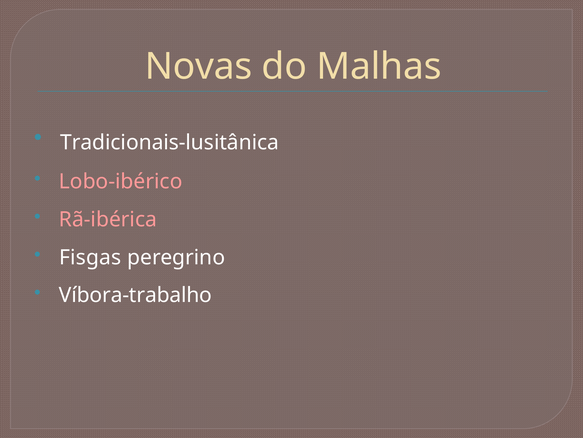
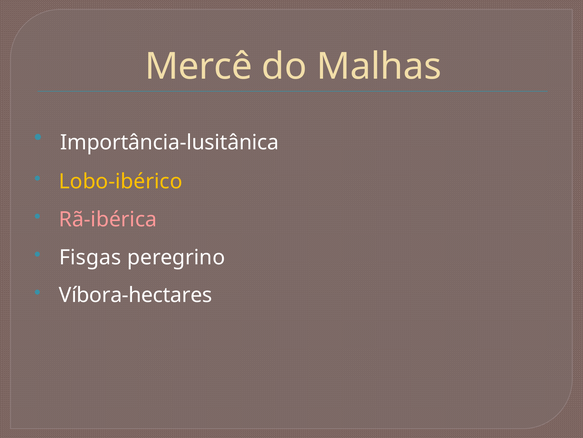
Novas: Novas -> Mercê (199, 66)
Tradicionais-lusitânica: Tradicionais-lusitânica -> Importância-lusitânica (170, 142)
Lobo-ibérico colour: pink -> yellow (121, 181)
Víbora-trabalho: Víbora-trabalho -> Víbora-hectares (136, 295)
